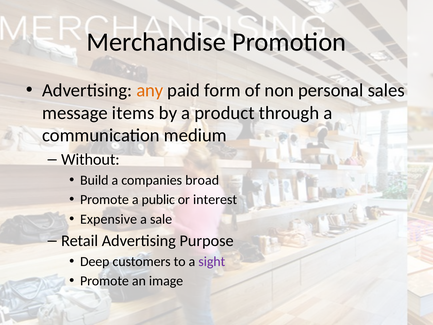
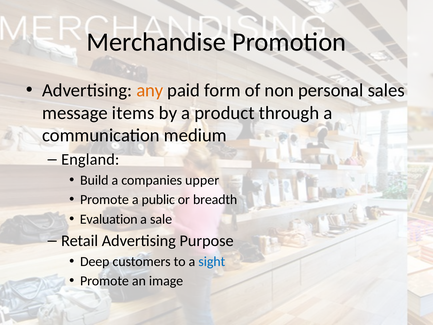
Without: Without -> England (90, 159)
broad: broad -> upper (202, 180)
interest: interest -> breadth (215, 200)
Expensive: Expensive -> Evaluation (109, 219)
sight colour: purple -> blue (212, 261)
